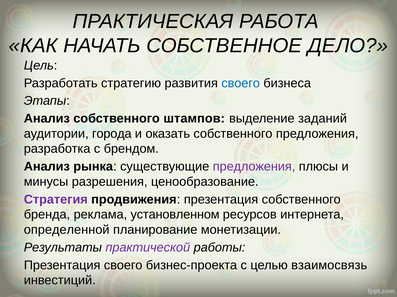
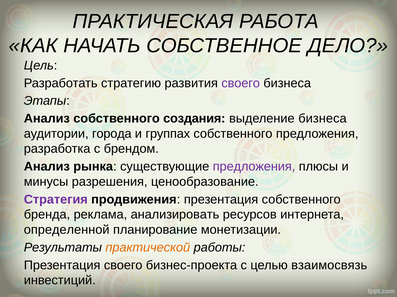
своего colour: blue -> purple (241, 83)
штампов: штампов -> создания (194, 119)
выделение заданий: заданий -> бизнеса (322, 119)
оказать: оказать -> группах (168, 134)
установленном: установленном -> анализировать (175, 215)
практической colour: purple -> orange (148, 248)
